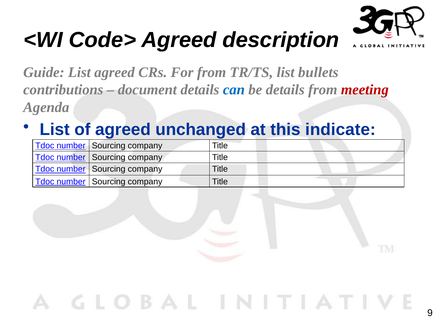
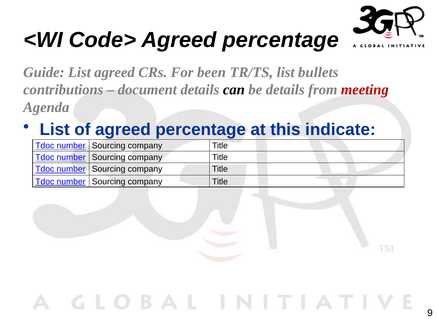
Code> Agreed description: description -> percentage (281, 40)
For from: from -> been (212, 72)
can colour: blue -> black (234, 90)
of agreed unchanged: unchanged -> percentage (201, 130)
